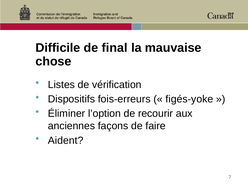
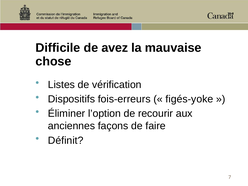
final: final -> avez (115, 48)
Aident: Aident -> Définit (66, 140)
